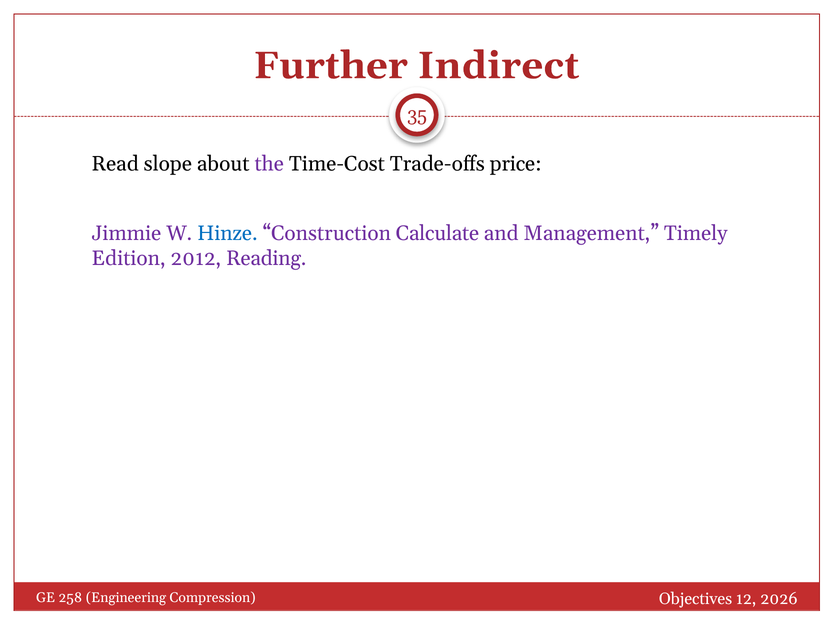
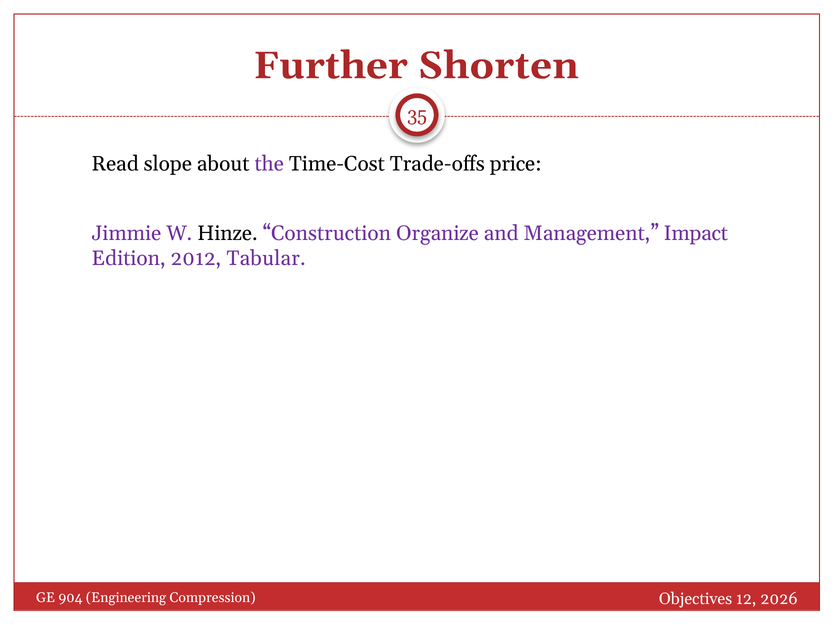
Indirect: Indirect -> Shorten (498, 66)
Hinze colour: blue -> black (227, 234)
Calculate: Calculate -> Organize (437, 234)
Timely: Timely -> Impact (696, 234)
Reading: Reading -> Tabular (266, 259)
258: 258 -> 904 (70, 598)
